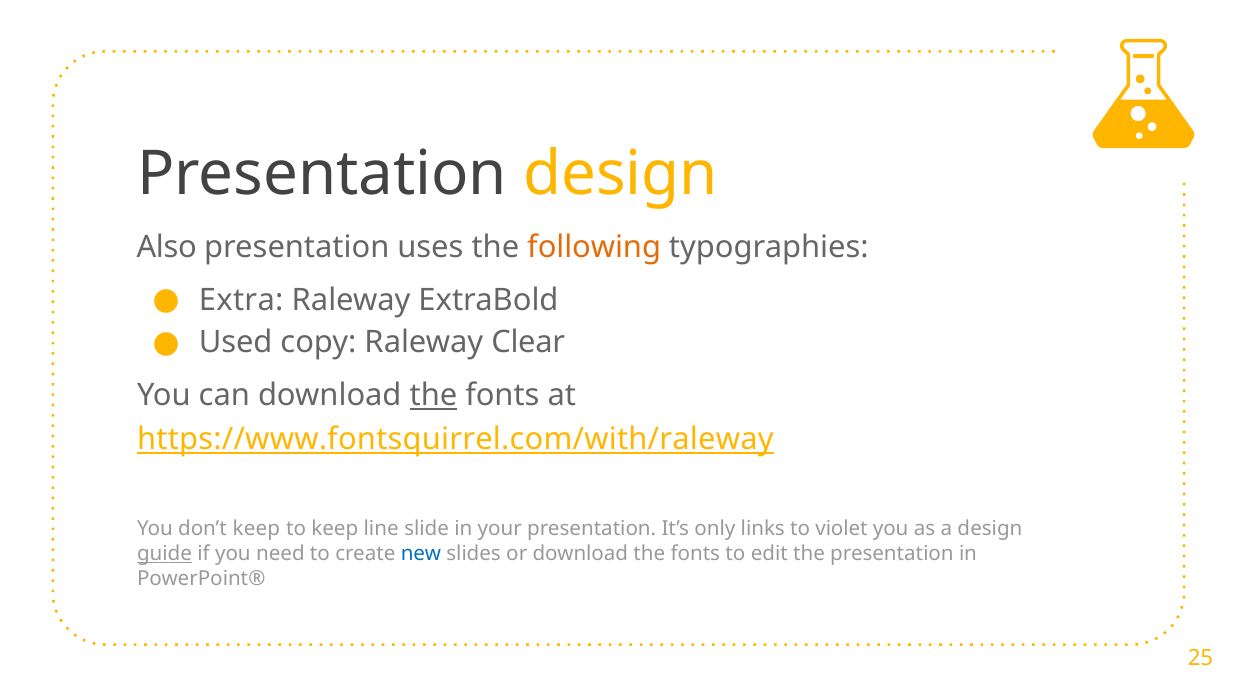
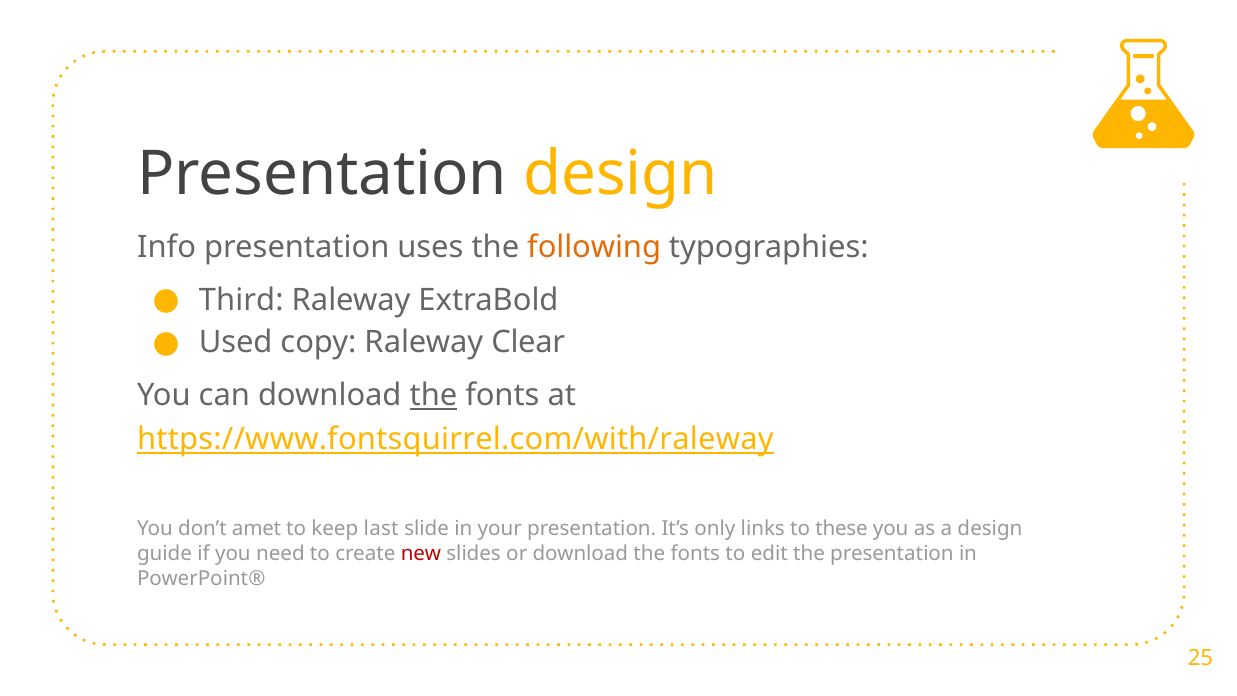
Also: Also -> Info (167, 247)
Extra: Extra -> Third (241, 300)
don’t keep: keep -> amet (257, 529)
line: line -> last (381, 529)
violet: violet -> these (842, 529)
guide underline: present -> none (165, 553)
new colour: blue -> red (421, 553)
